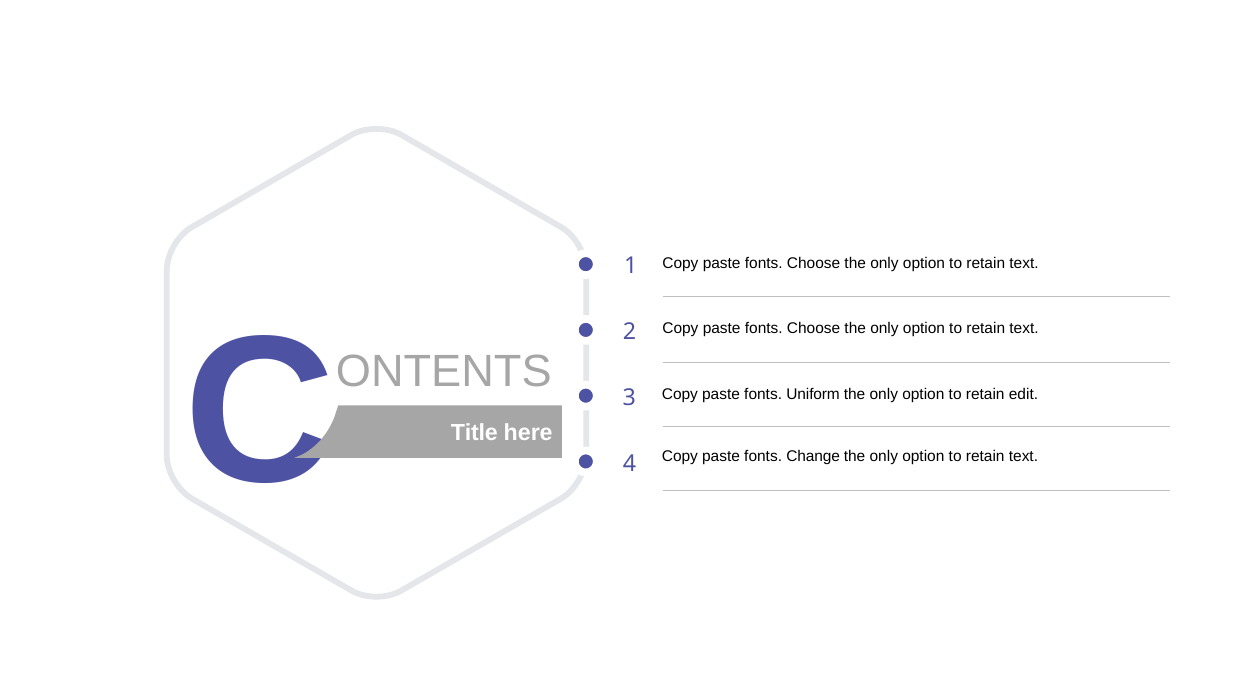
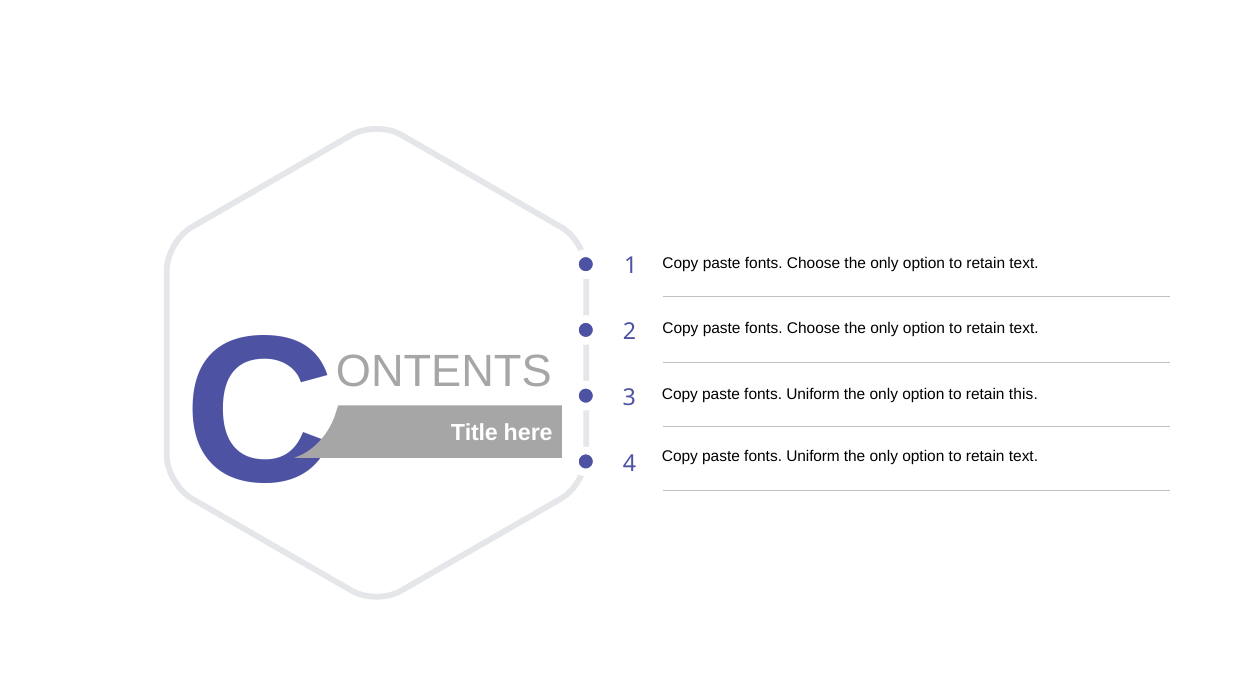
edit: edit -> this (1023, 394)
Change: Change -> Uniform (813, 456)
